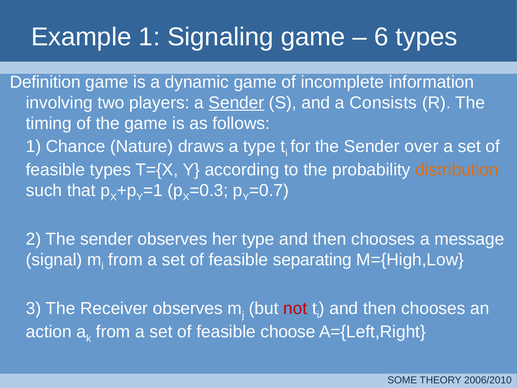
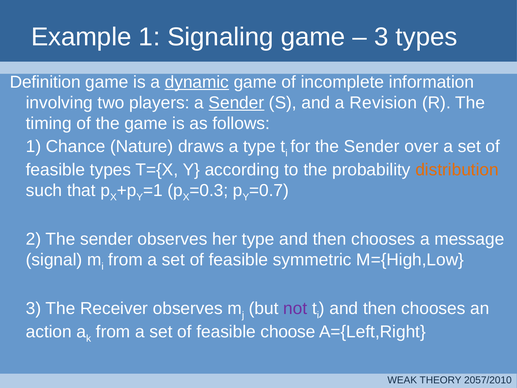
6: 6 -> 3 (381, 37)
dynamic underline: none -> present (197, 82)
Consists: Consists -> Revision (383, 103)
separating: separating -> symmetric (312, 260)
not colour: red -> purple (295, 308)
SOME: SOME -> WEAK (402, 380)
2006/2010: 2006/2010 -> 2057/2010 (488, 380)
